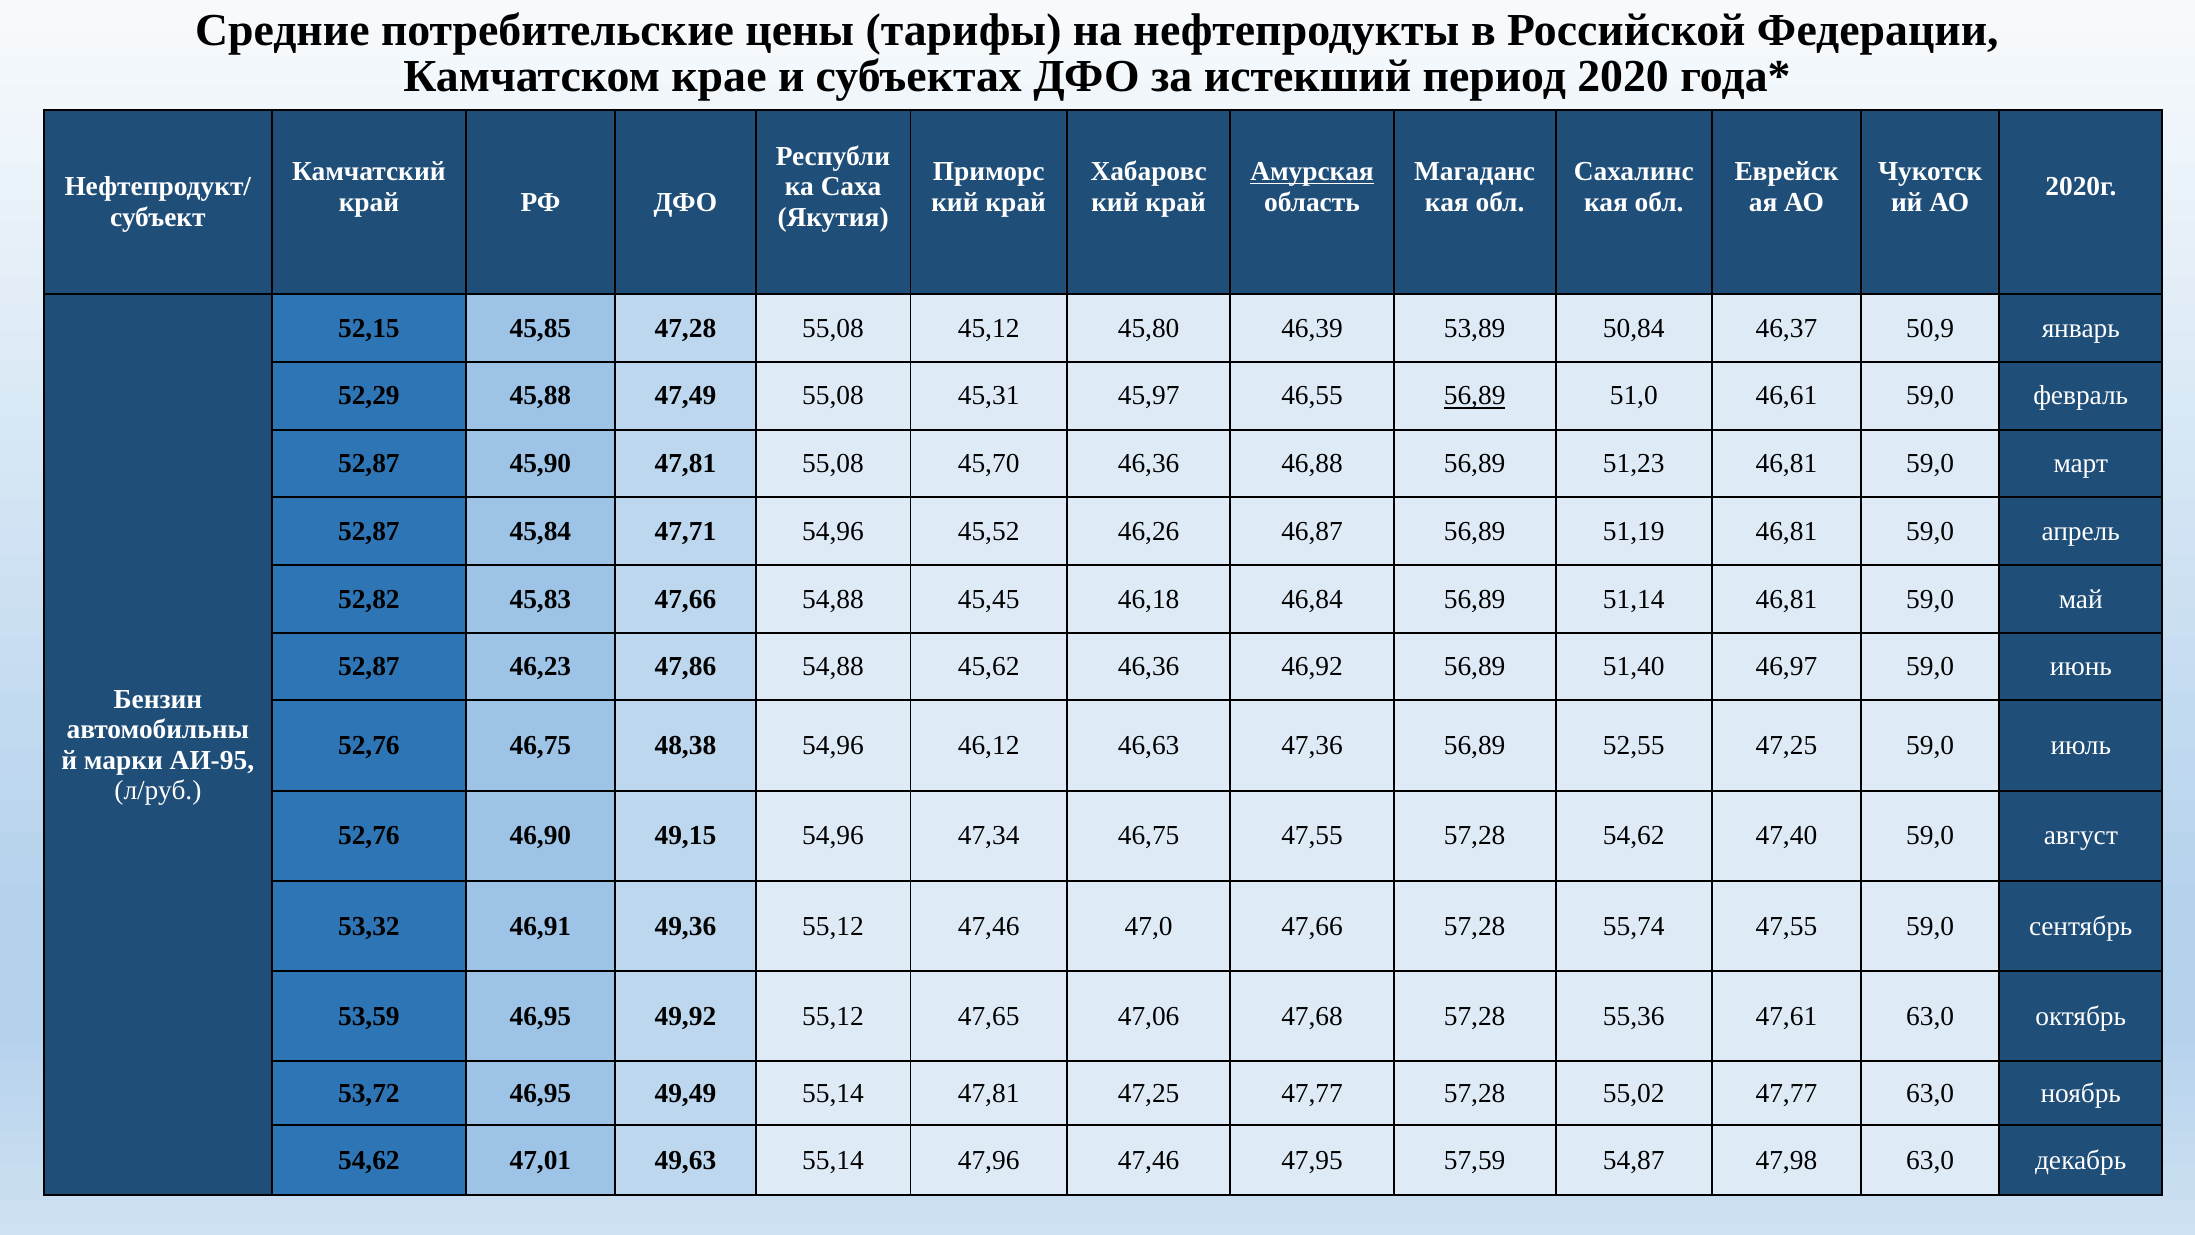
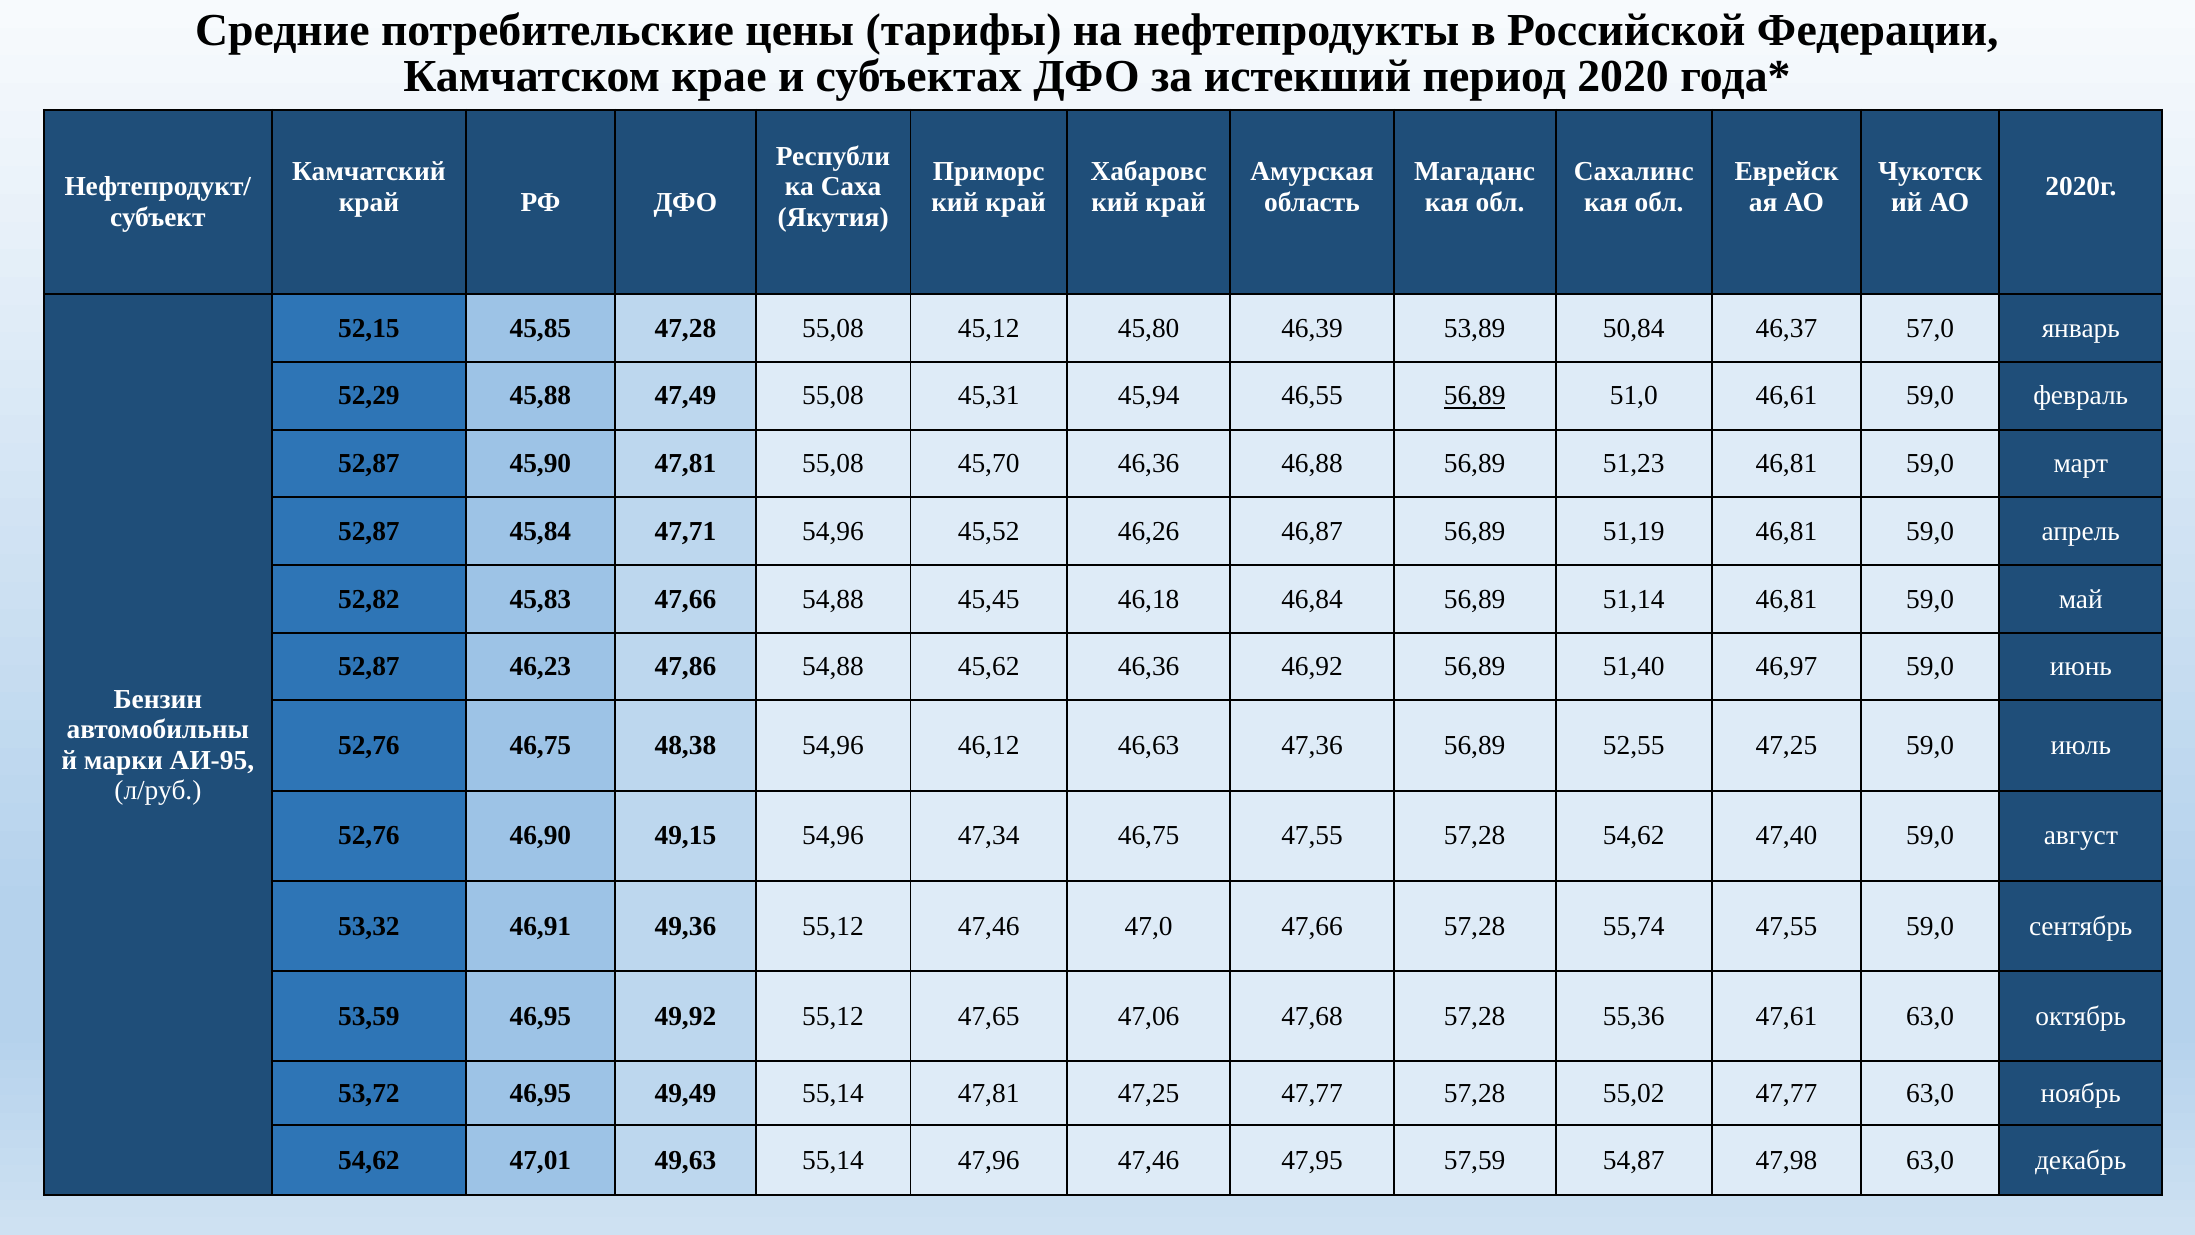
Амурская underline: present -> none (1312, 172)
50,9: 50,9 -> 57,0 (1930, 328)
45,97: 45,97 -> 45,94 (1149, 396)
